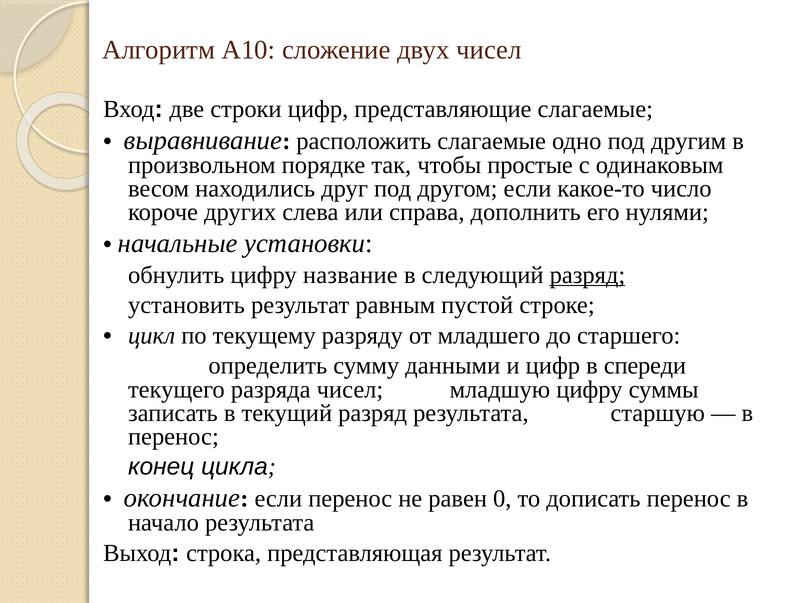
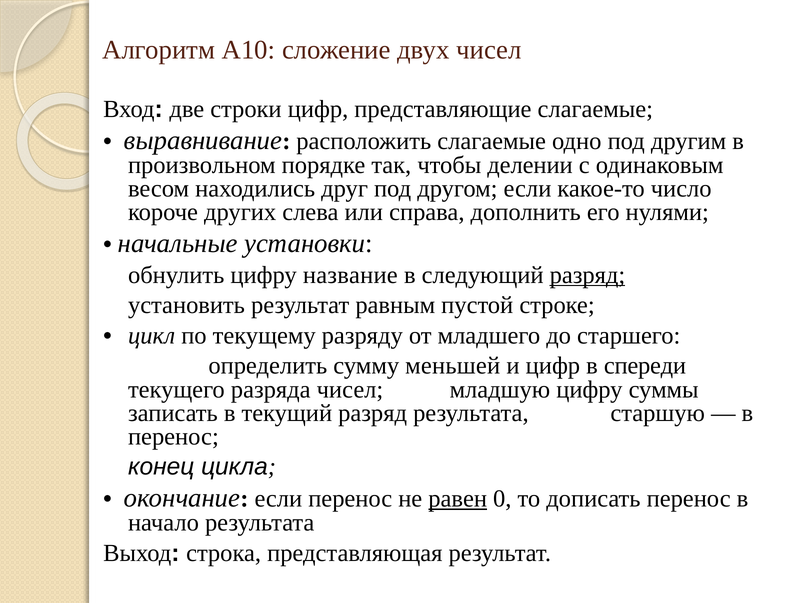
простые: простые -> делении (530, 165)
данными: данными -> меньшей (453, 366)
равен underline: none -> present (458, 499)
